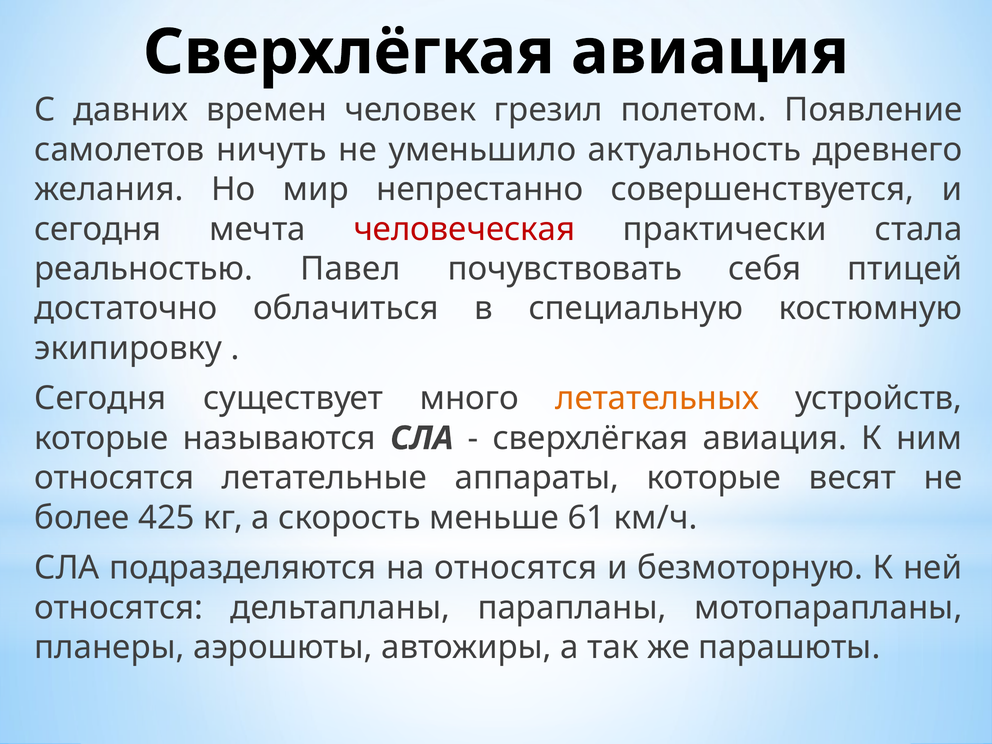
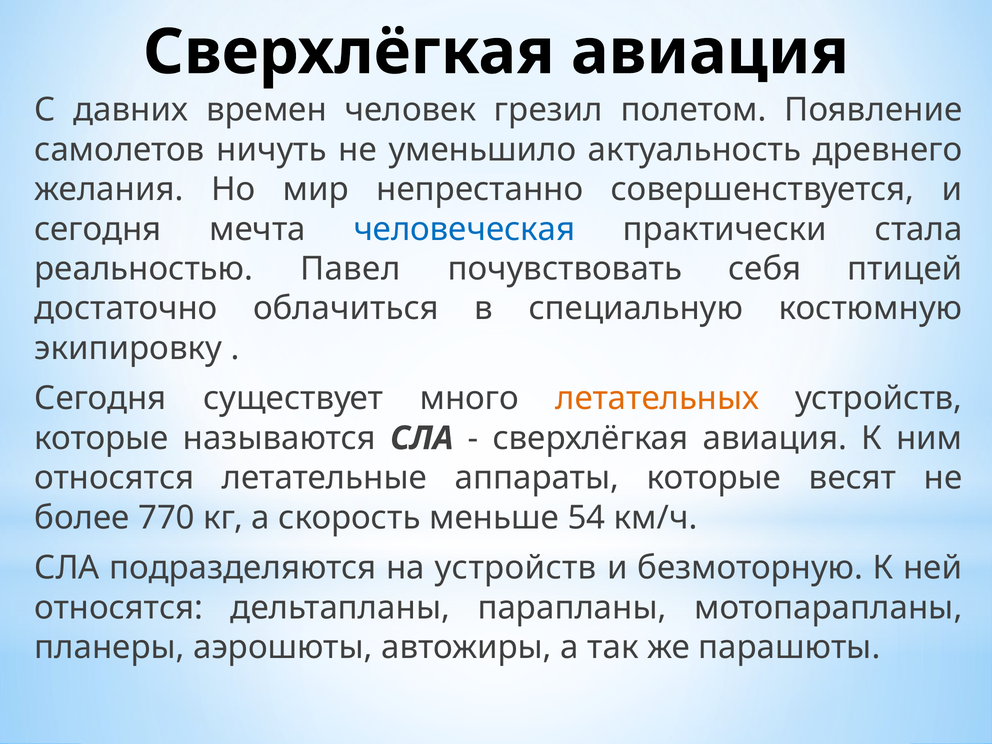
человеческая colour: red -> blue (464, 229)
425: 425 -> 770 (166, 518)
61: 61 -> 54 (586, 518)
на относятся: относятся -> устройств (516, 568)
